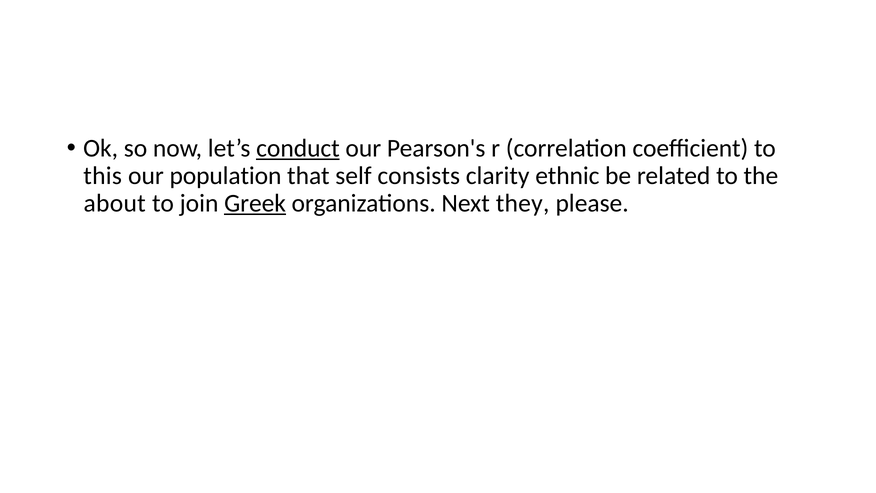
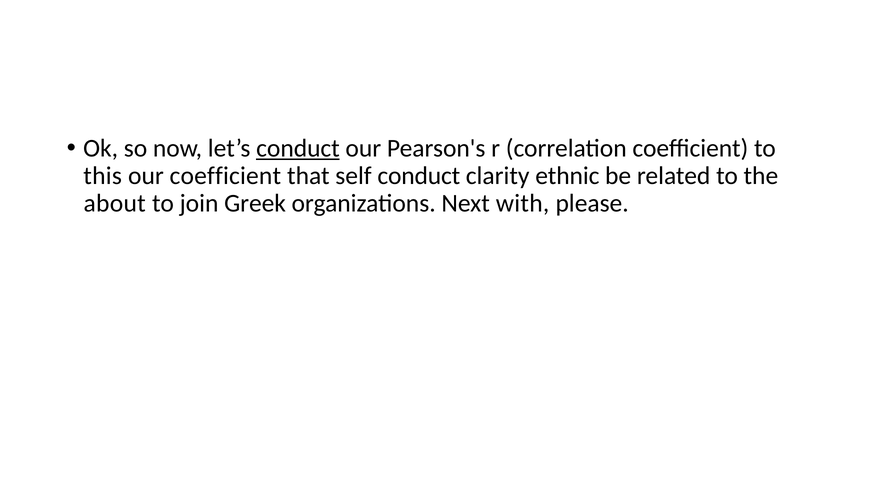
our population: population -> coefficient (225, 176)
self consists: consists -> conduct (419, 176)
Greek underline: present -> none (255, 203)
they: they -> with (523, 203)
